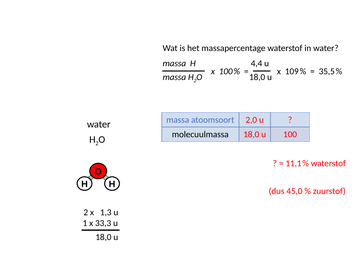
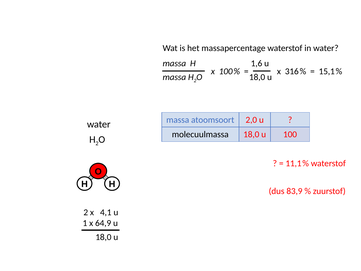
4,4: 4,4 -> 1,6 (257, 63)
109: 109 -> 316 (292, 71)
35,5: 35,5 -> 15,1 (327, 71)
45,0: 45,0 -> 83,9 (294, 191)
1,3: 1,3 -> 4,1 (106, 212)
33,3: 33,3 -> 64,9 (103, 223)
